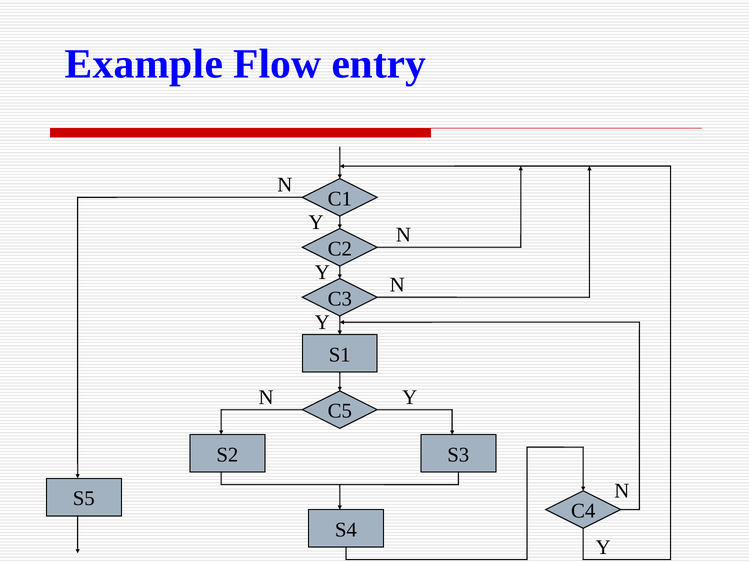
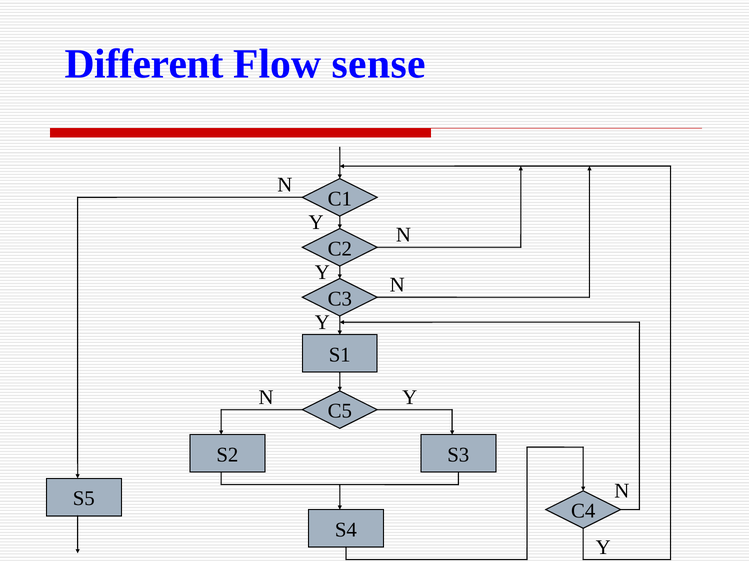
Example: Example -> Different (144, 64)
entry: entry -> sense (379, 64)
